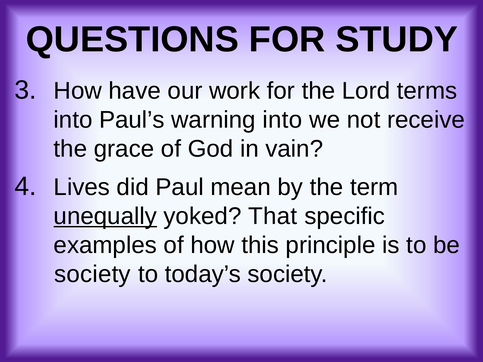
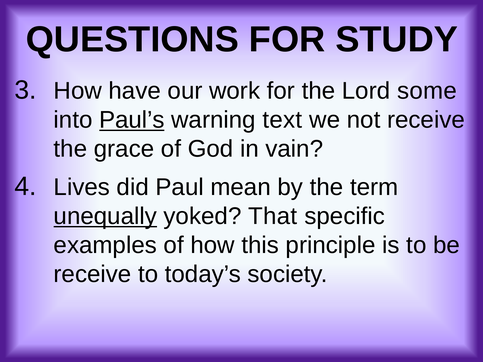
terms: terms -> some (427, 91)
Paul’s underline: none -> present (132, 120)
warning into: into -> text (282, 120)
society: society -> receive (93, 274)
